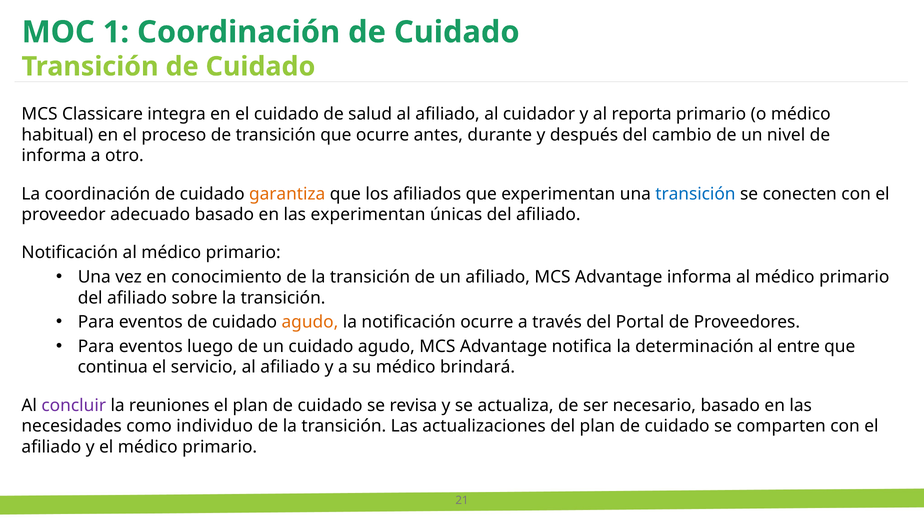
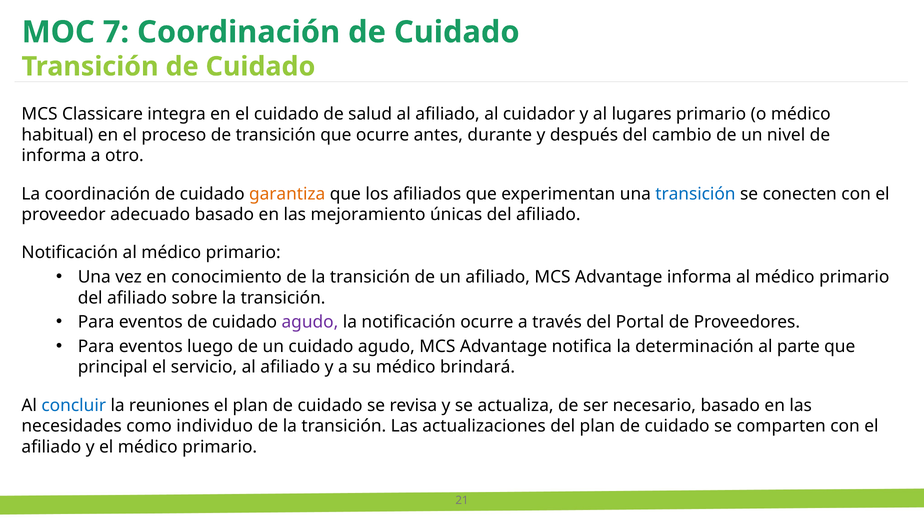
1: 1 -> 7 (116, 32)
reporta: reporta -> lugares (642, 114)
las experimentan: experimentan -> mejoramiento (368, 215)
agudo colour: orange -> purple (310, 322)
entre: entre -> parte (798, 346)
continua: continua -> principal (113, 367)
concluir colour: purple -> blue (74, 405)
